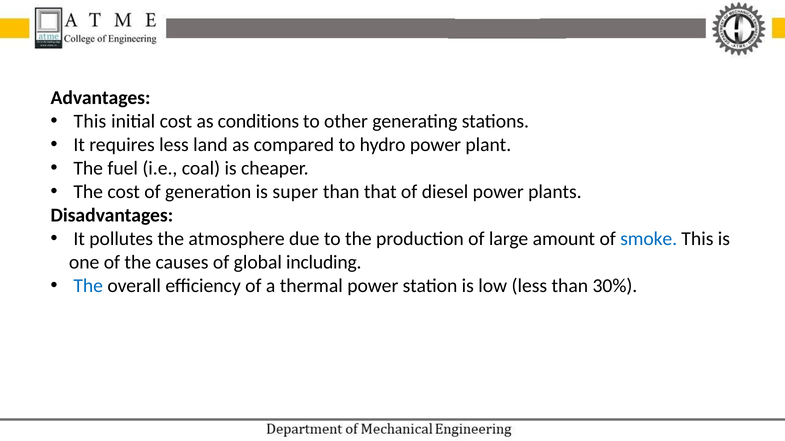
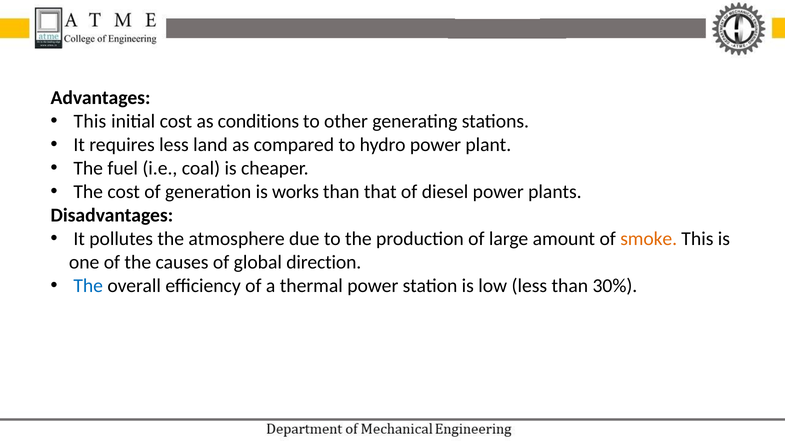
super: super -> works (296, 192)
smoke colour: blue -> orange (649, 239)
including: including -> direction (324, 263)
